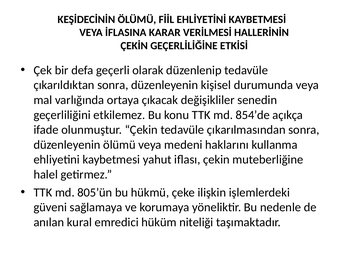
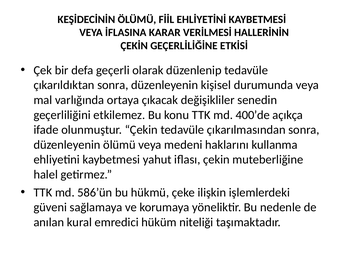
854’de: 854’de -> 400’de (253, 115)
805’ün: 805’ün -> 586’ün (95, 192)
